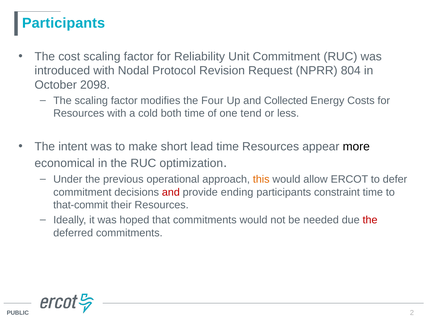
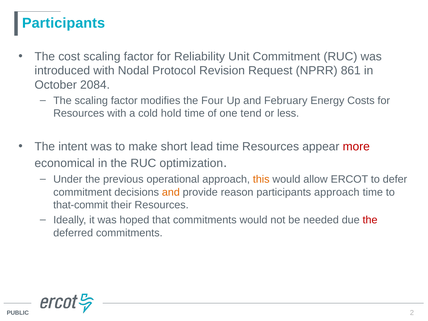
804: 804 -> 861 (351, 71)
2098: 2098 -> 2084 (95, 85)
Collected: Collected -> February (286, 101)
both: both -> hold (171, 113)
more colour: black -> red (356, 147)
and colour: red -> orange (171, 192)
ending: ending -> reason (237, 192)
participants constraint: constraint -> approach (337, 192)
